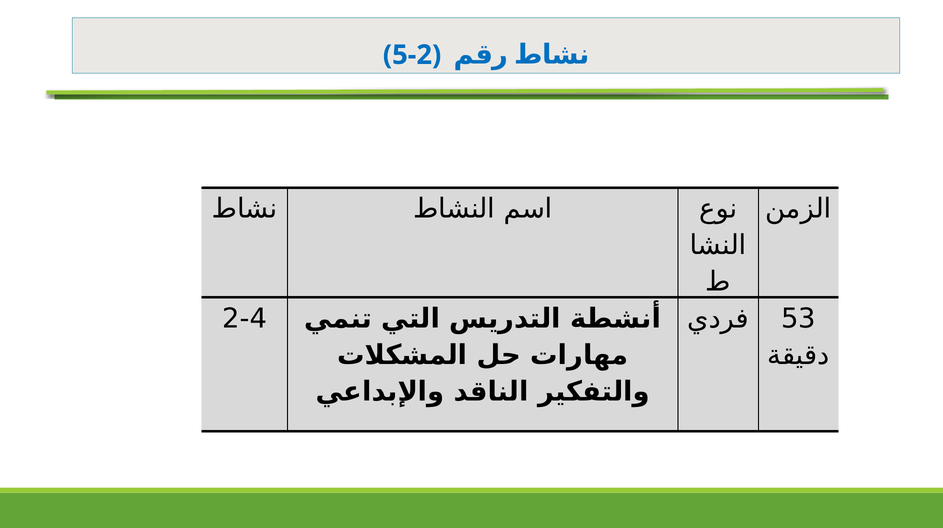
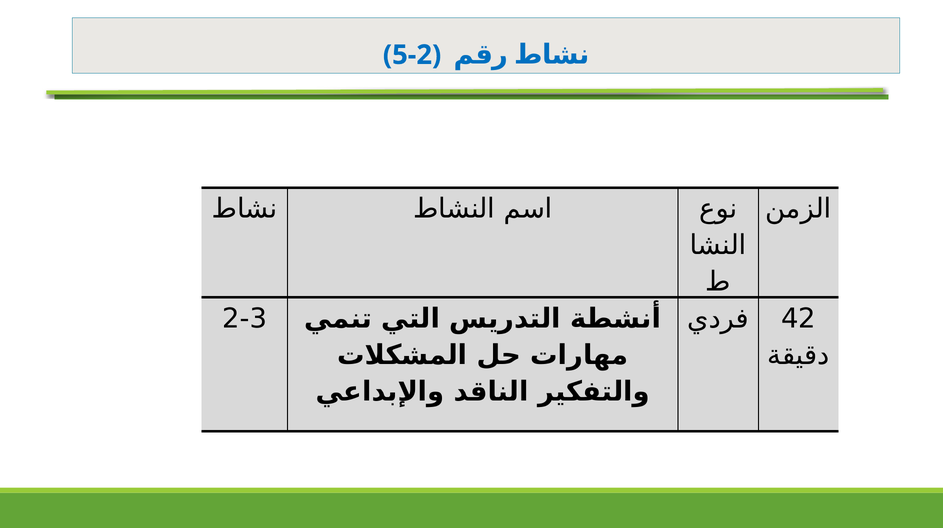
2-4: 2-4 -> 2-3 (245, 319)
53: 53 -> 42 (798, 319)
